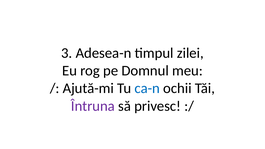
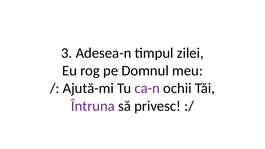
ca-n colour: blue -> purple (147, 88)
